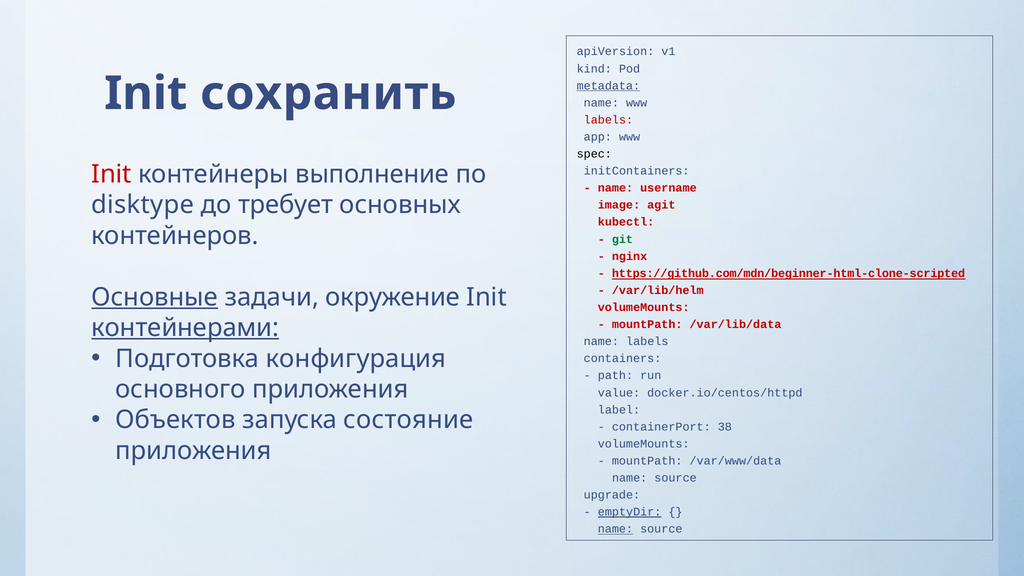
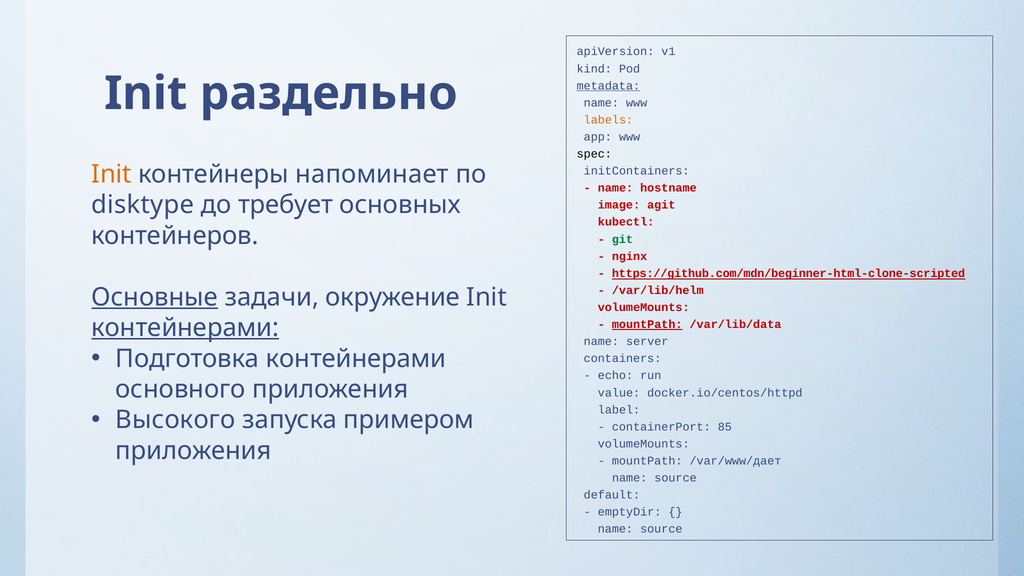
сохранить: сохранить -> раздельно (329, 94)
labels colour: red -> orange (608, 120)
Init colour: red -> orange (112, 174)
выполнение: выполнение -> напоминает (372, 174)
username: username -> hostname (668, 188)
mountPath underline: none -> present (647, 325)
name labels: labels -> server (647, 342)
Подготовка конфигурация: конфигурация -> контейнерами (356, 359)
path: path -> echo (615, 376)
Объектов: Объектов -> Высокого (175, 420)
состояние: состояние -> примером (409, 420)
38: 38 -> 85 (725, 427)
/var/www/data: /var/www/data -> /var/www/дает (735, 461)
upgrade: upgrade -> default (612, 495)
emptyDir underline: present -> none (630, 512)
name underline: present -> none (615, 529)
